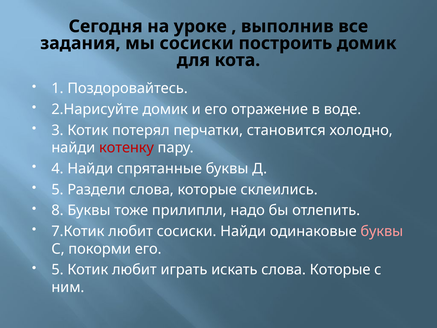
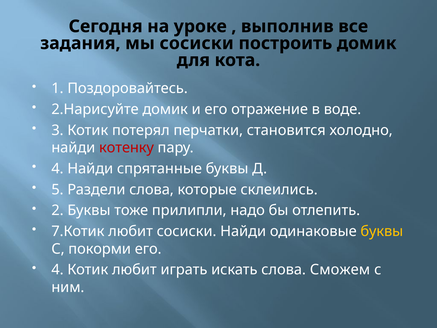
8: 8 -> 2 (57, 210)
буквы colour: pink -> yellow (382, 231)
5: 5 -> 4 (57, 270)
искать слова Которые: Которые -> Сможем (340, 270)
